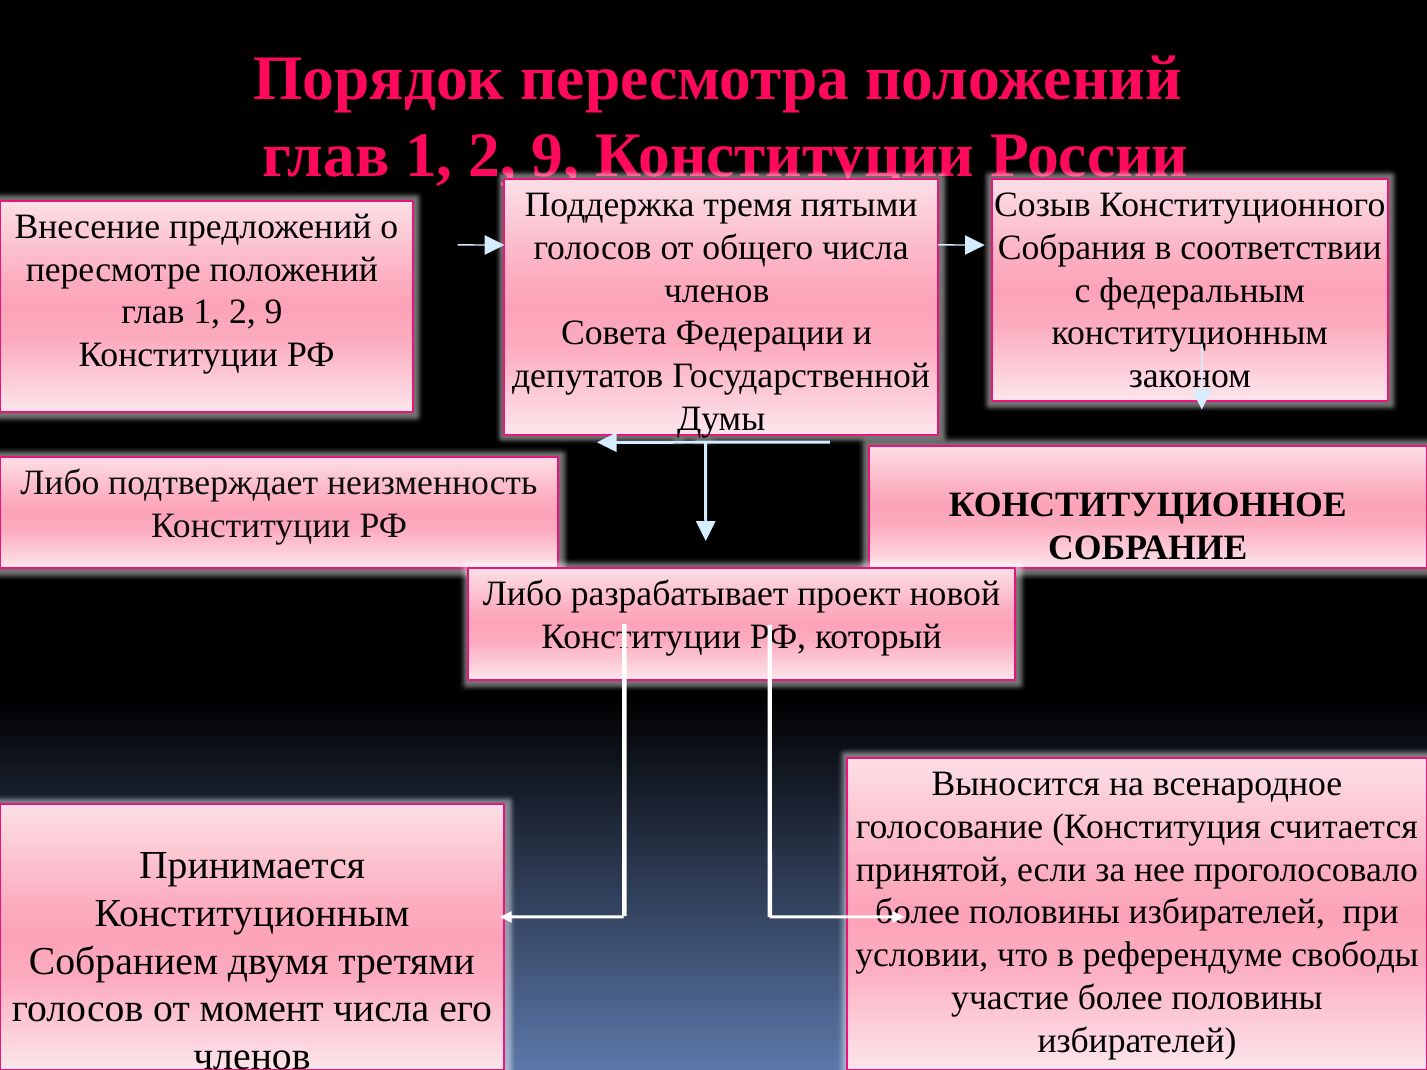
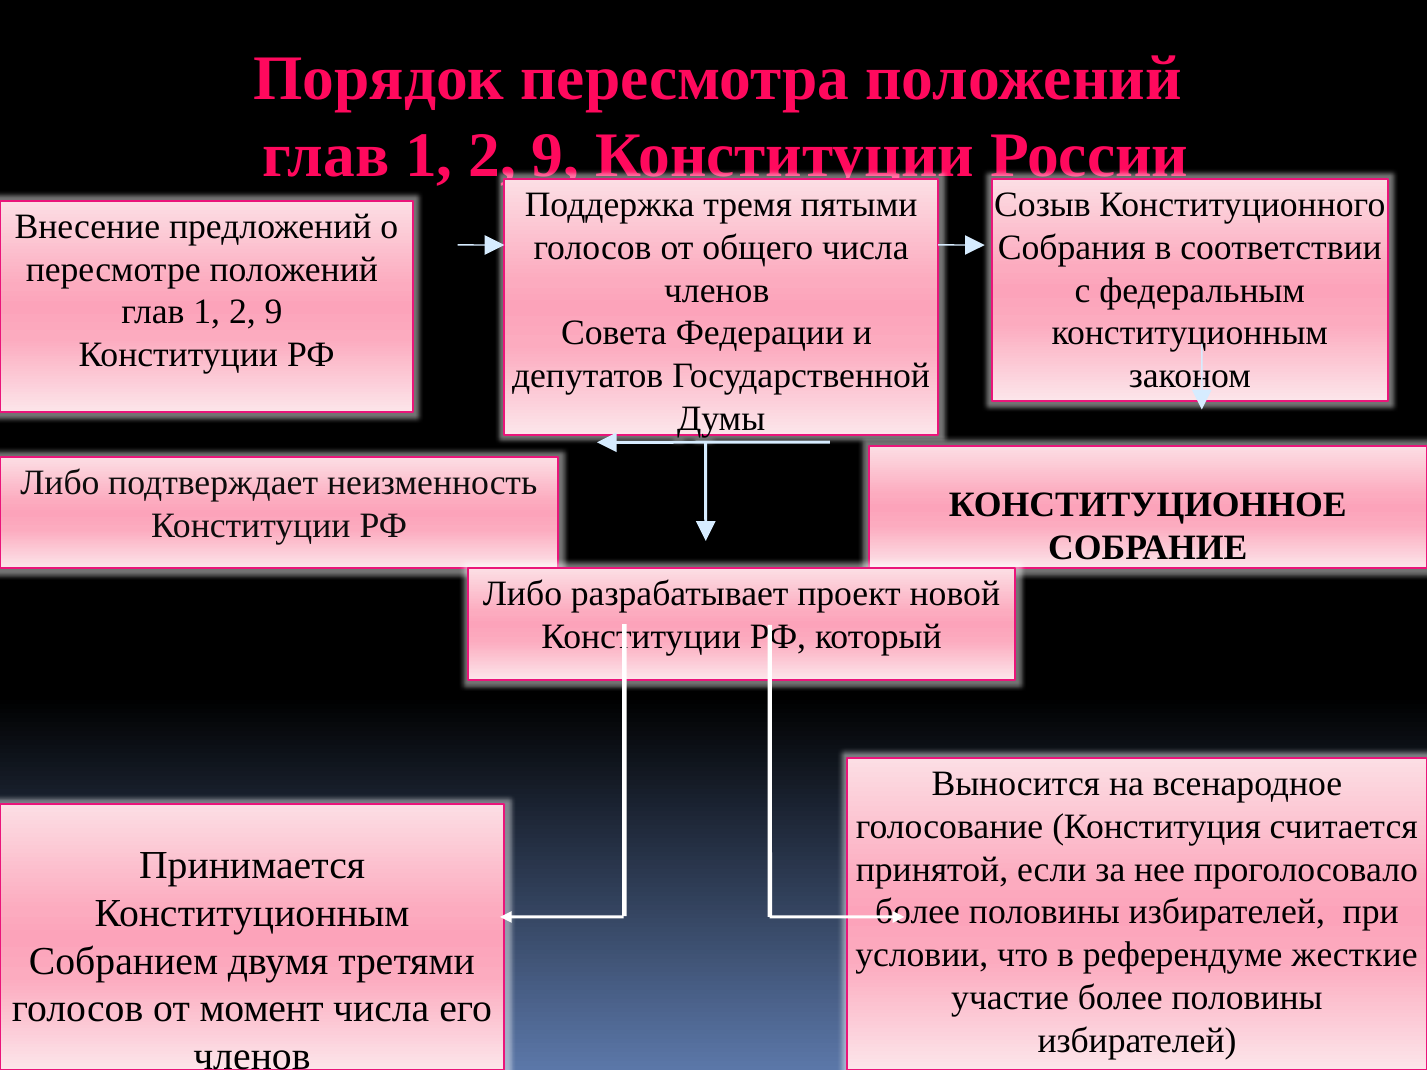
свободы: свободы -> жесткие (1355, 955)
